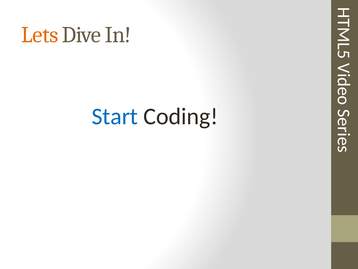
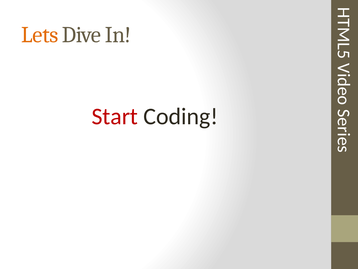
Start colour: blue -> red (115, 116)
